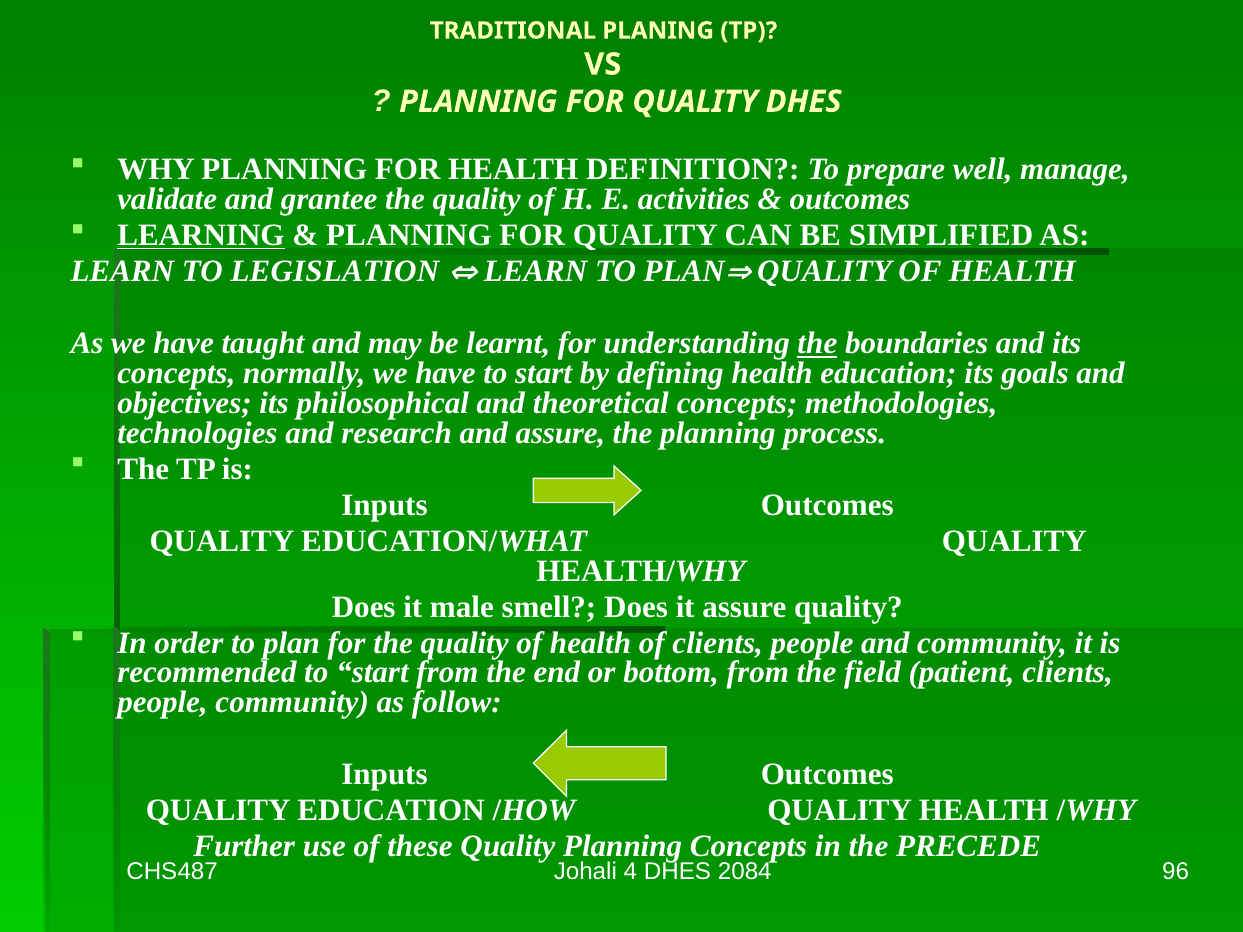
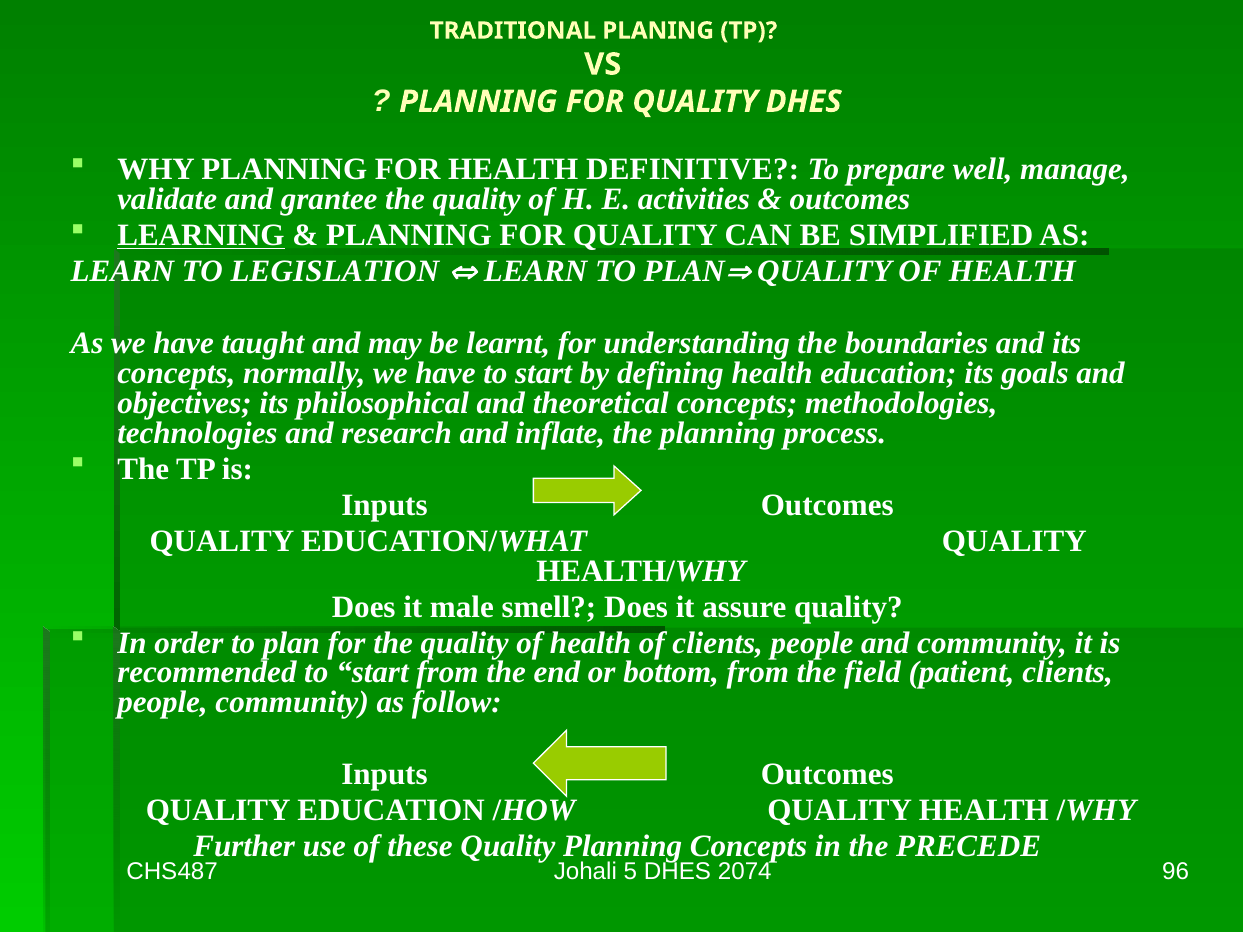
DEFINITION: DEFINITION -> DEFINITIVE (693, 169)
the underline: present -> none (817, 343)
and assure: assure -> inflate (560, 433)
4: 4 -> 5 (630, 871)
2084: 2084 -> 2074 (745, 871)
